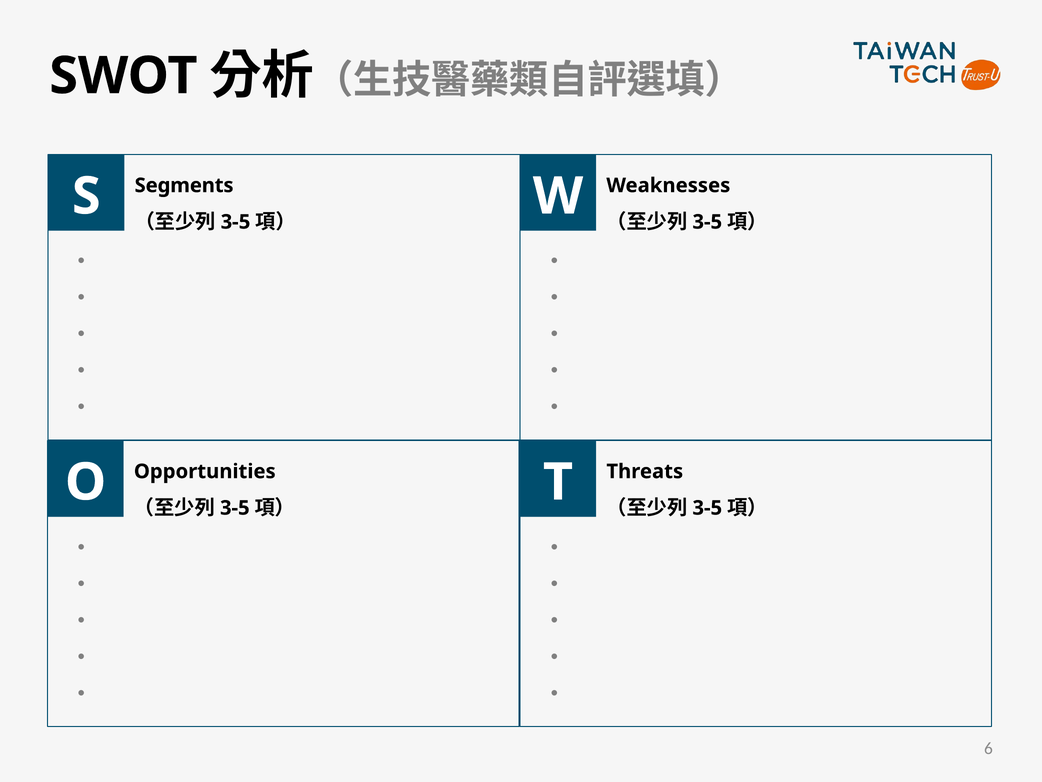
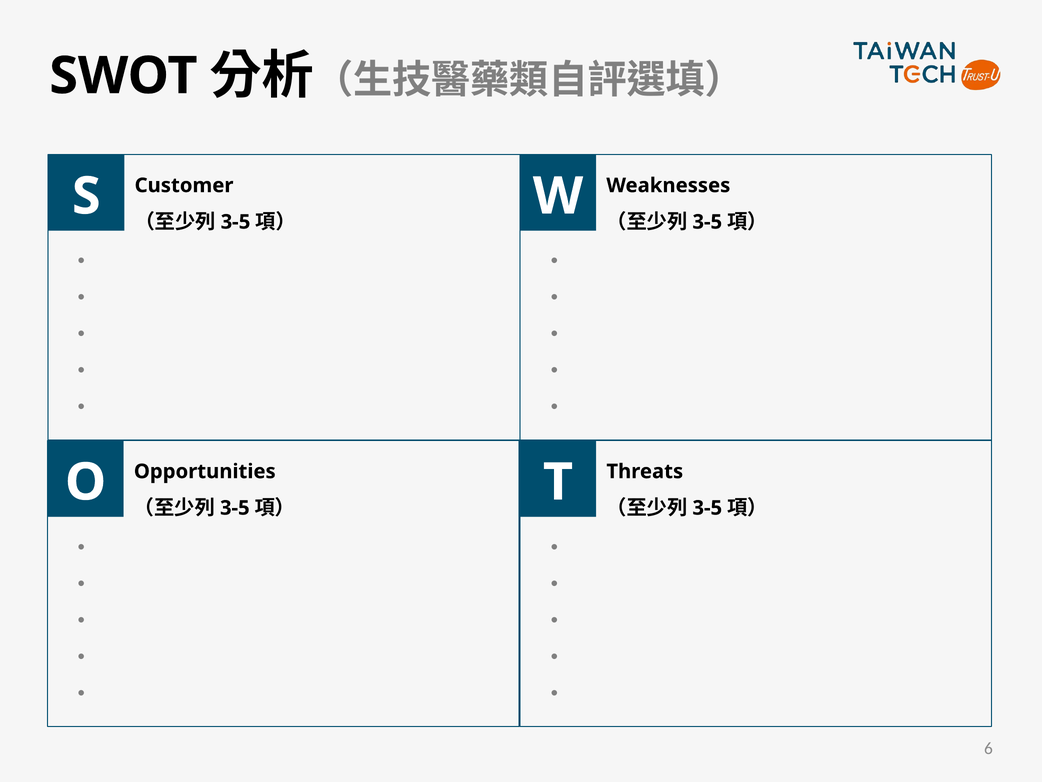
Segments: Segments -> Customer (184, 185)
